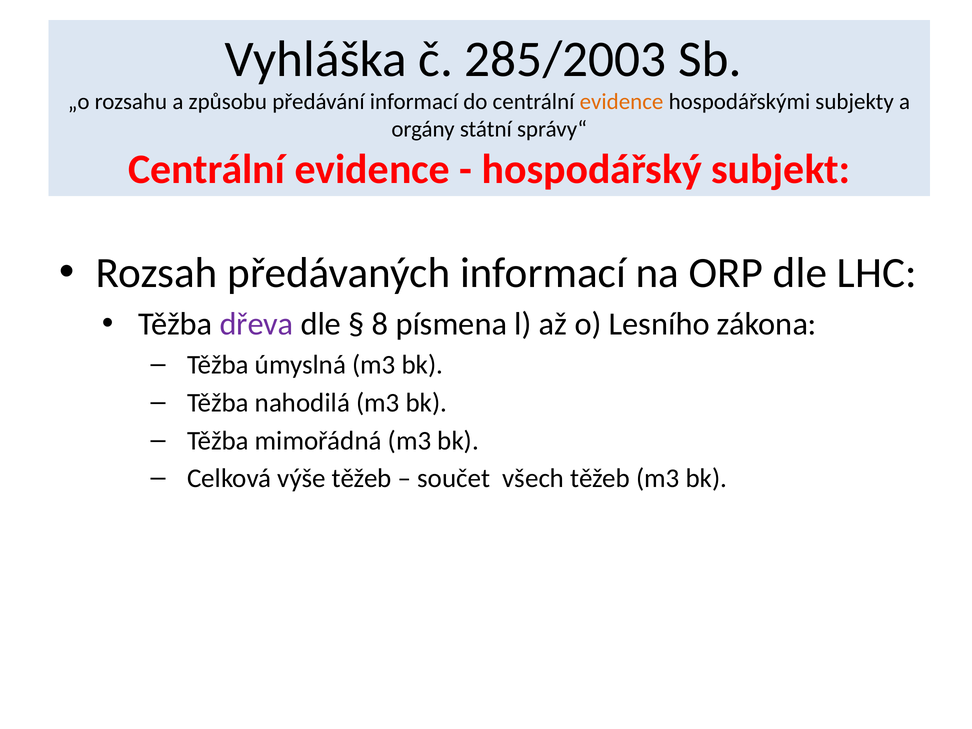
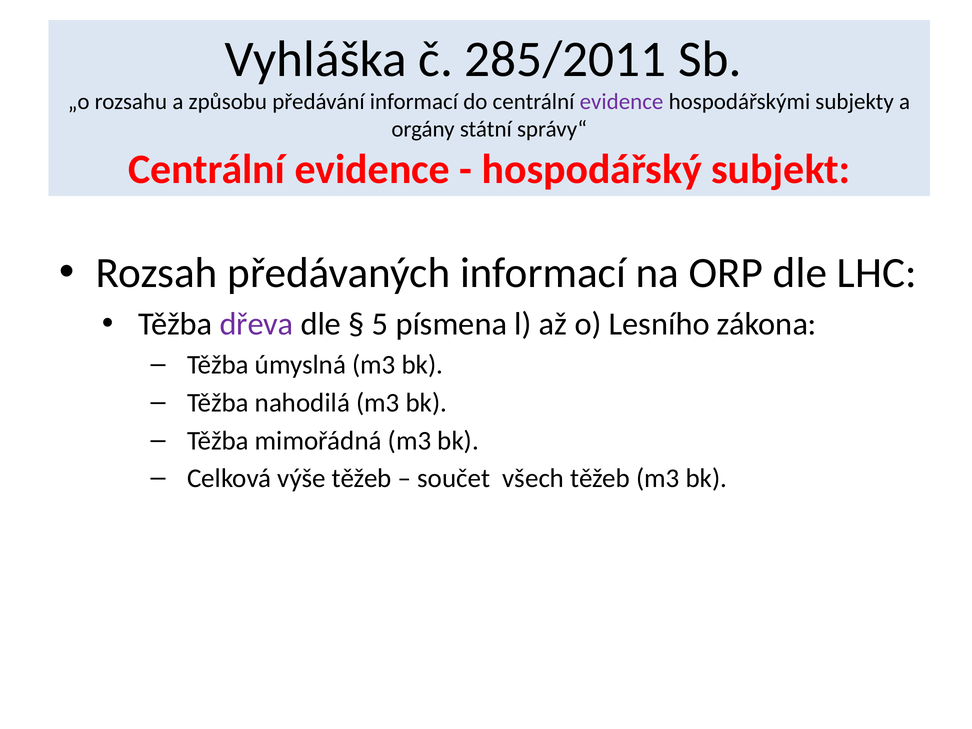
285/2003: 285/2003 -> 285/2011 (565, 59)
evidence colour: orange -> purple (622, 102)
8: 8 -> 5 (380, 324)
